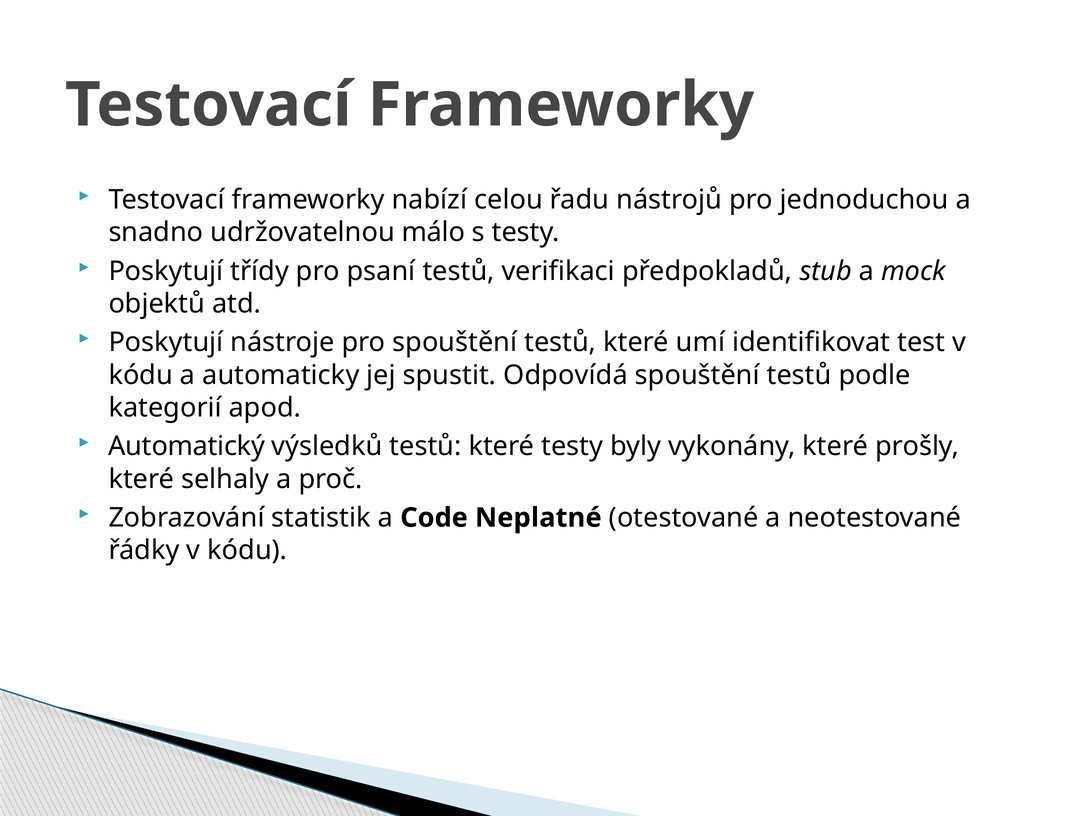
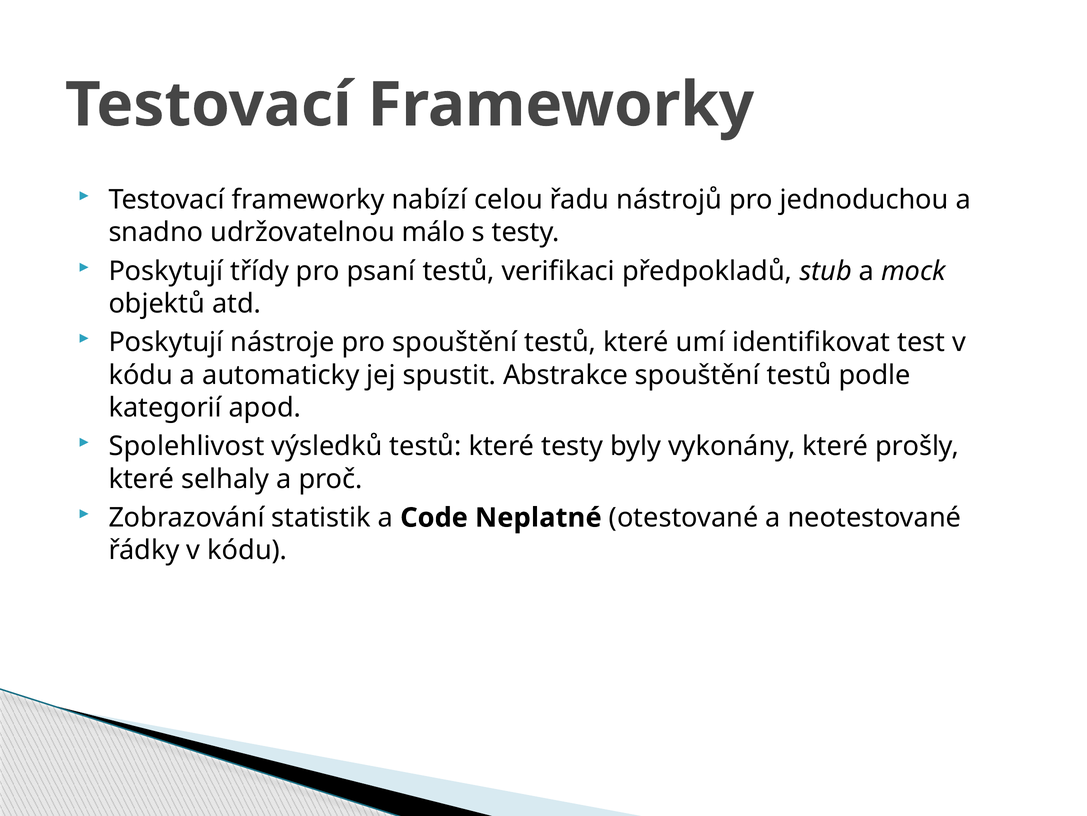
Odpovídá: Odpovídá -> Abstrakce (566, 375)
Automatický: Automatický -> Spolehlivost (186, 446)
